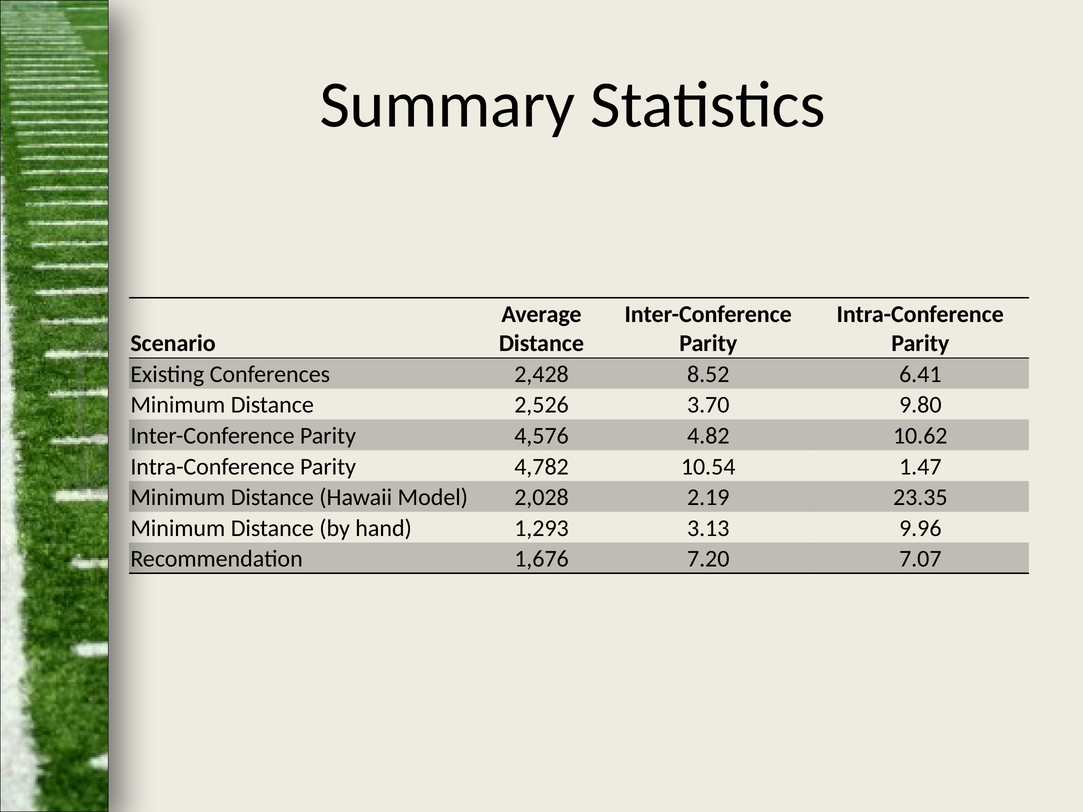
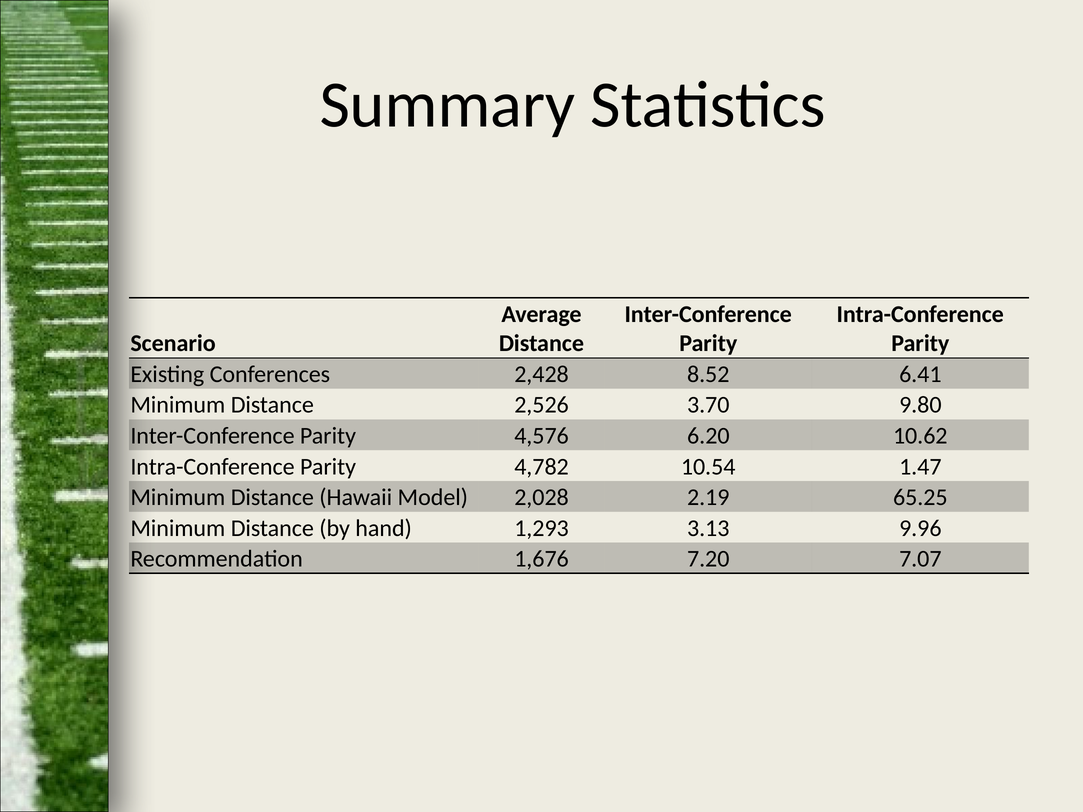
4.82: 4.82 -> 6.20 (708, 436)
23.35: 23.35 -> 65.25 (920, 498)
